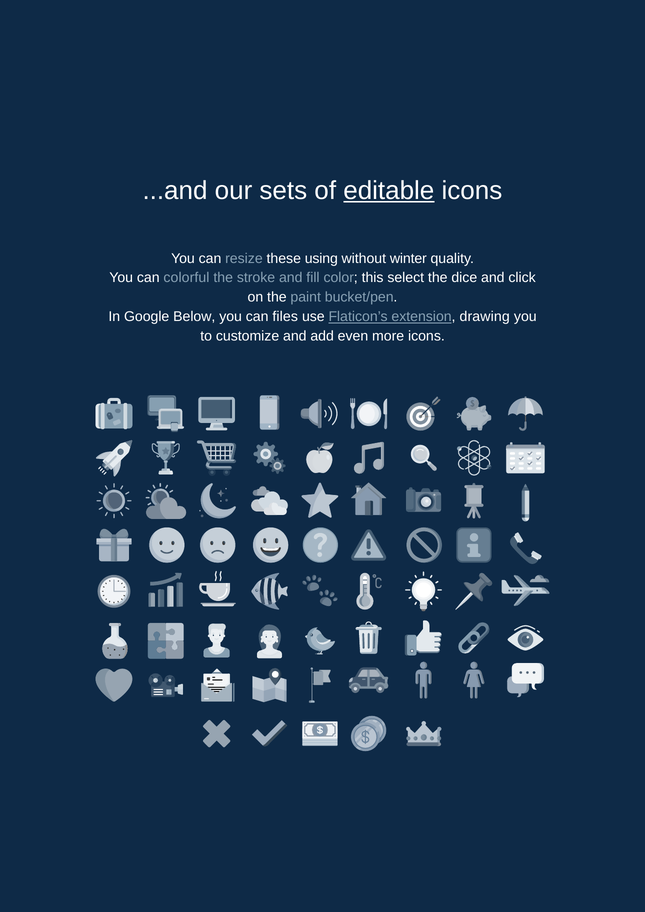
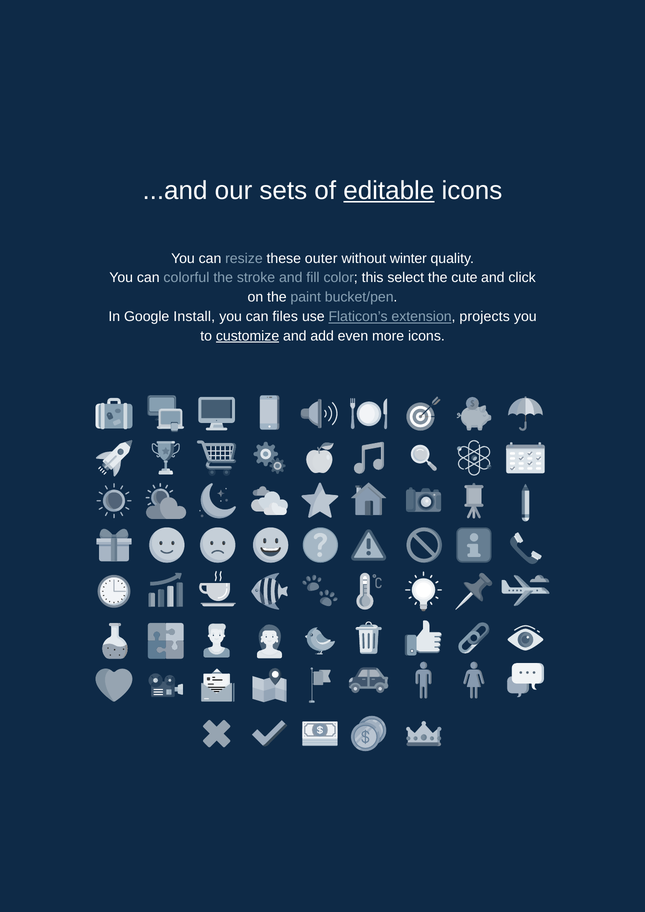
using: using -> outer (321, 258)
dice: dice -> cute (464, 278)
Below: Below -> Install (194, 317)
drawing: drawing -> projects (485, 317)
customize underline: none -> present (248, 336)
